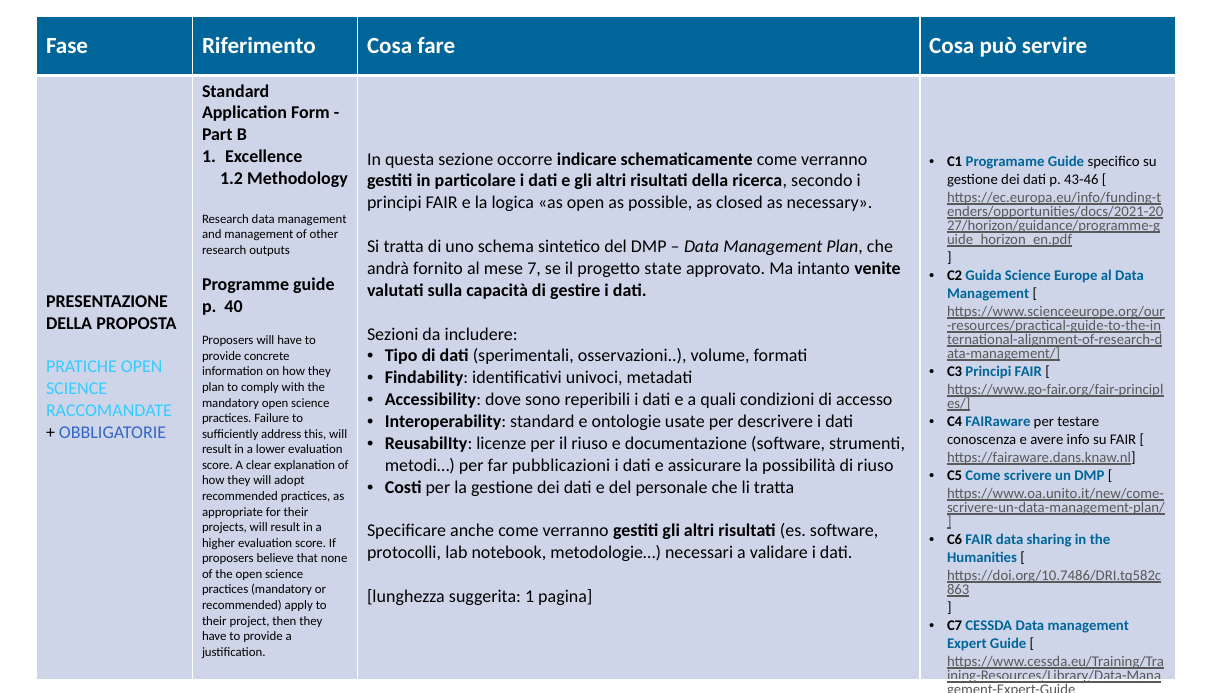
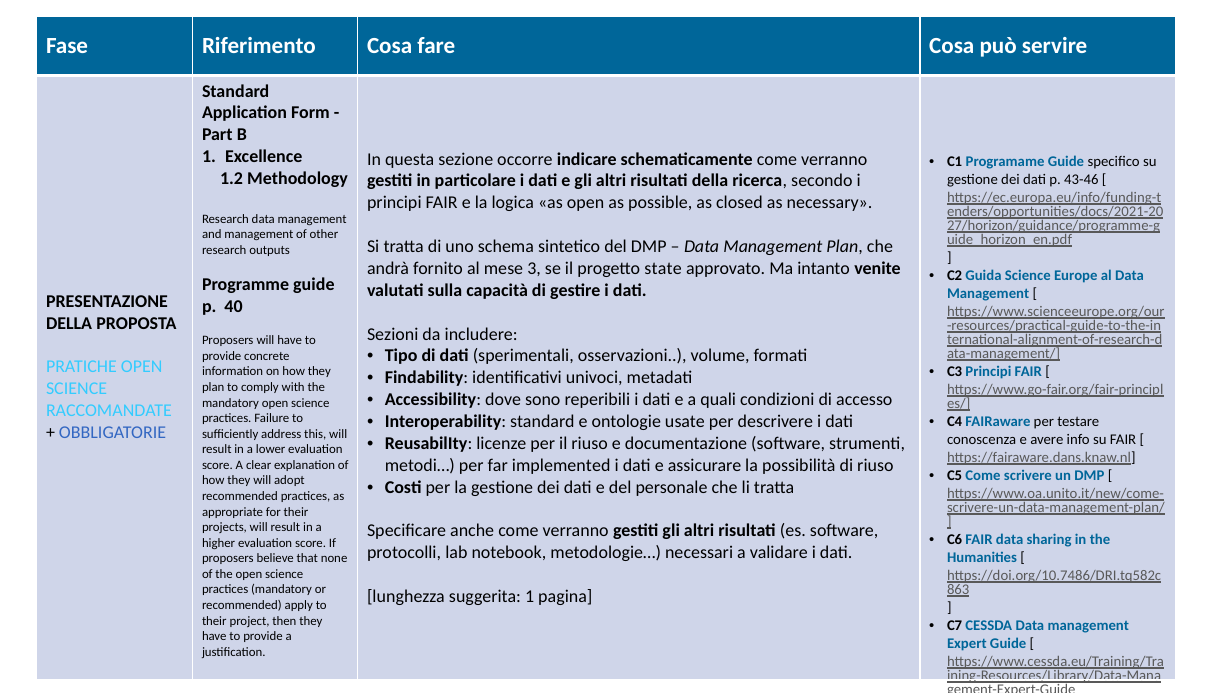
7: 7 -> 3 (534, 269)
pubblicazioni: pubblicazioni -> implemented (561, 465)
